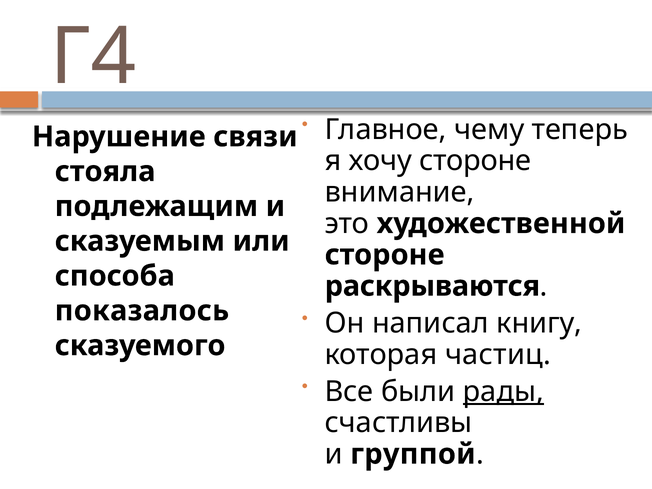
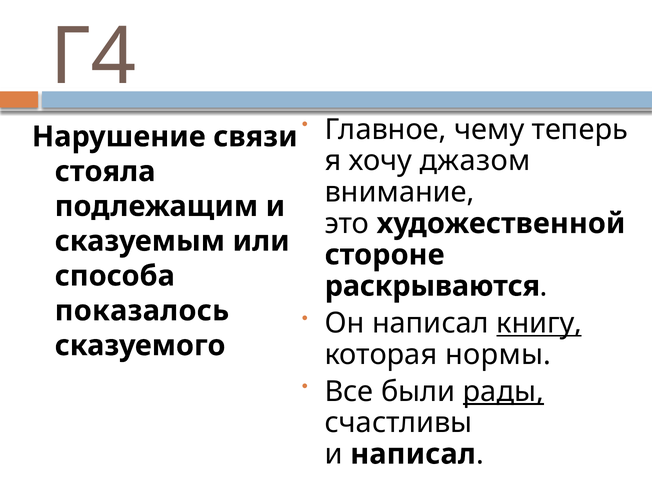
хочу стороне: стороне -> джазом (475, 161)
книгу underline: none -> present (539, 323)
частиц: частиц -> нормы (498, 354)
и группой: группой -> написал (413, 454)
